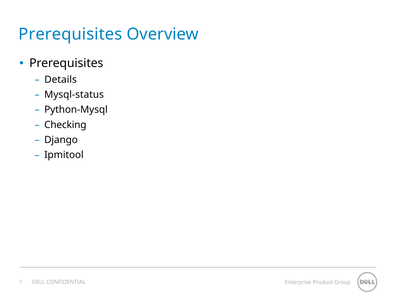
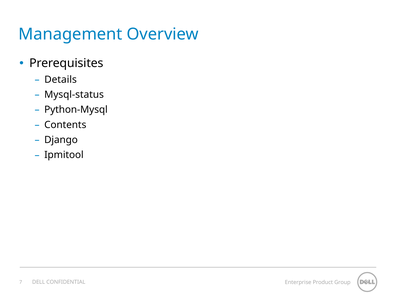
Prerequisites: Prerequisites -> Management (70, 34)
Checking: Checking -> Contents (65, 125)
